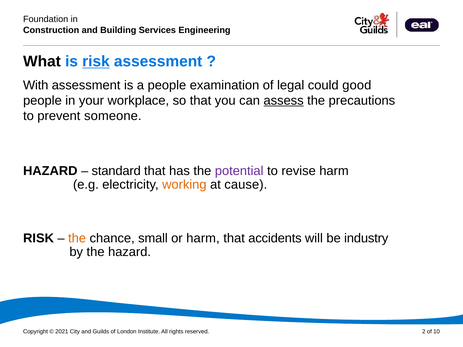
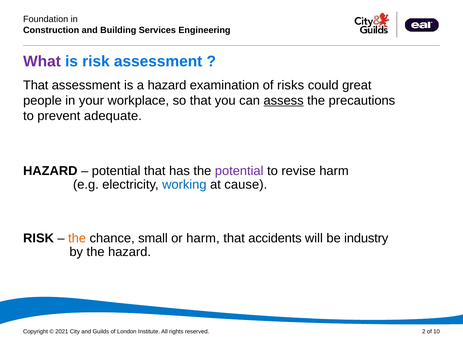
What colour: black -> purple (42, 61)
risk underline: present -> none (96, 61)
With: With -> That (36, 85)
a people: people -> hazard (167, 85)
legal: legal -> risks (291, 85)
good: good -> great (357, 85)
someone: someone -> adequate (113, 116)
standard: standard -> potential (116, 171)
working colour: orange -> blue (184, 185)
